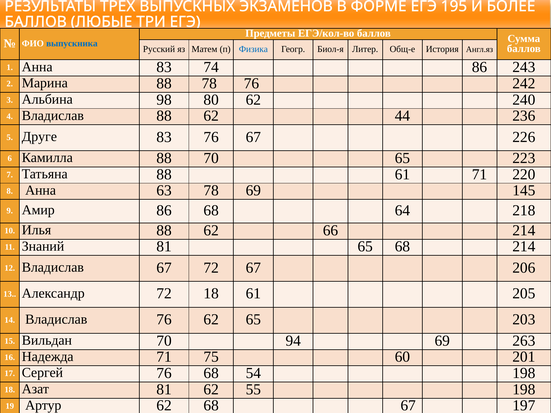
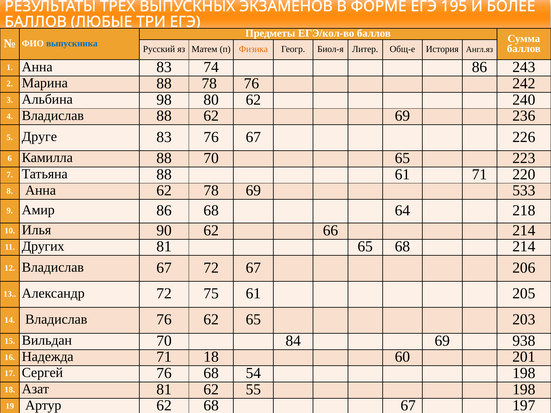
Физика colour: blue -> orange (253, 49)
62 44: 44 -> 69 (402, 116)
Анна 63: 63 -> 62 (164, 191)
145: 145 -> 533 (524, 191)
Илья 88: 88 -> 90 (164, 230)
Знаний: Знаний -> Других (43, 246)
72 18: 18 -> 75 (211, 294)
94: 94 -> 84 (293, 341)
263: 263 -> 938 (524, 341)
71 75: 75 -> 18 (211, 357)
